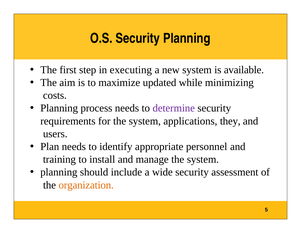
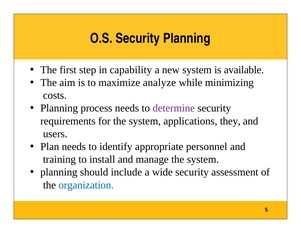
executing: executing -> capability (131, 70)
updated: updated -> analyze (159, 82)
organization colour: orange -> blue (86, 185)
